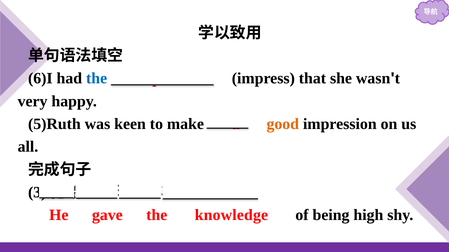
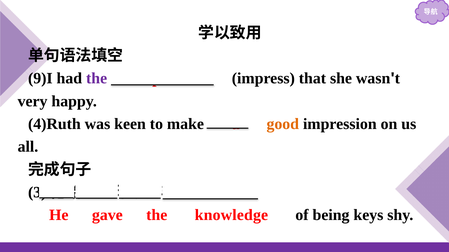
6)I: 6)I -> 9)I (40, 79)
the colour: blue -> purple (97, 79)
5)Ruth: 5)Ruth -> 4)Ruth (54, 124)
high: high -> keys (368, 215)
